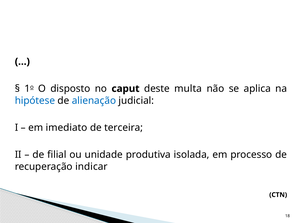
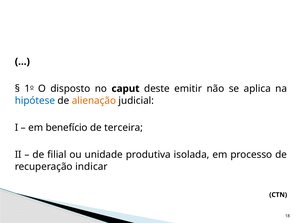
multa: multa -> emitir (188, 89)
alienação colour: blue -> orange (94, 100)
imediato: imediato -> benefício (67, 127)
